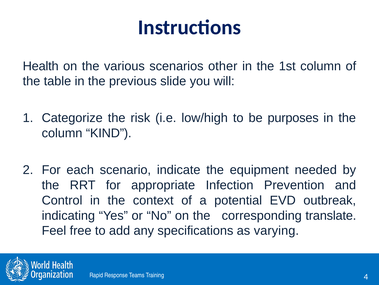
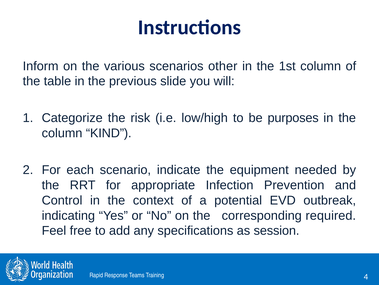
Health: Health -> Inform (41, 66)
translate: translate -> required (331, 215)
varying: varying -> session (277, 230)
